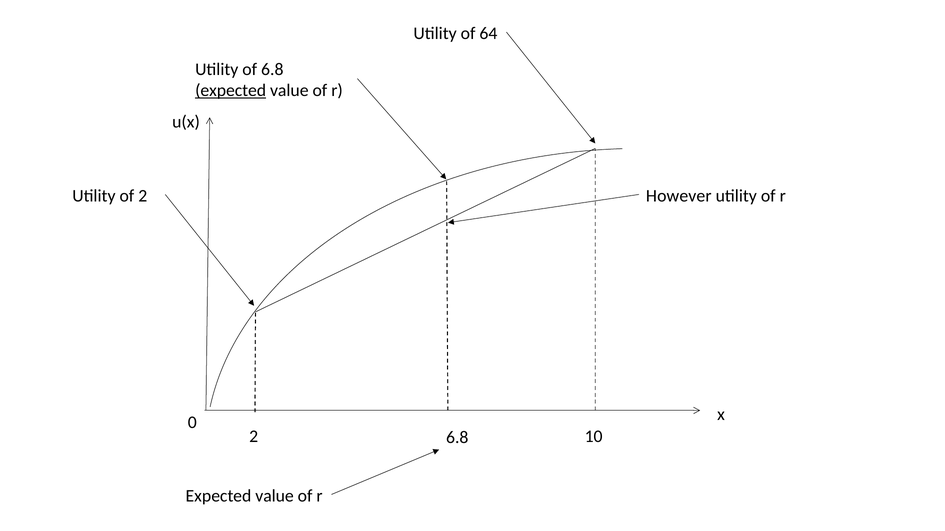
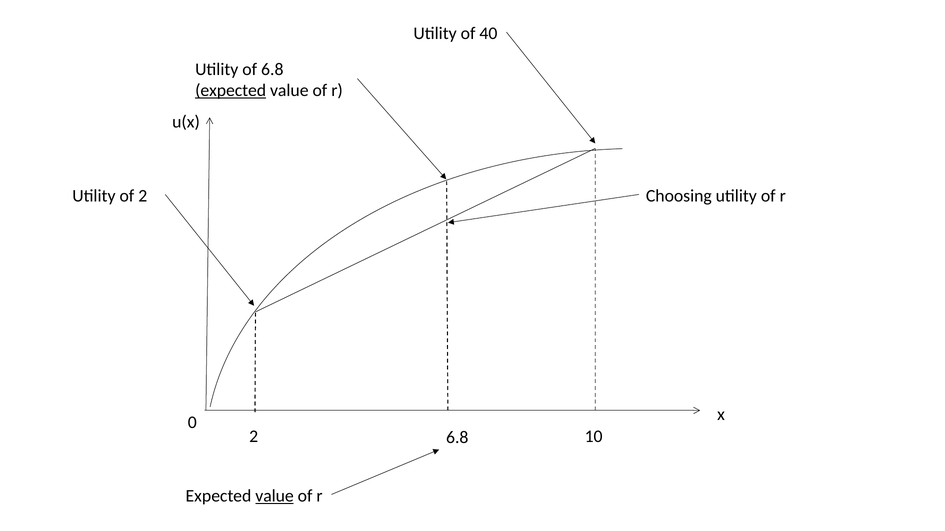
64: 64 -> 40 (488, 33)
However: However -> Choosing (679, 196)
value underline: none -> present (275, 496)
